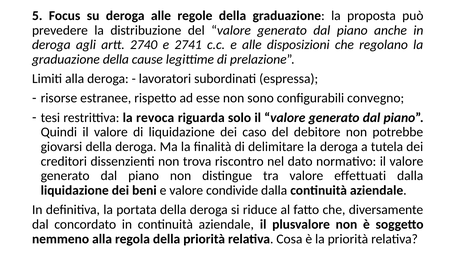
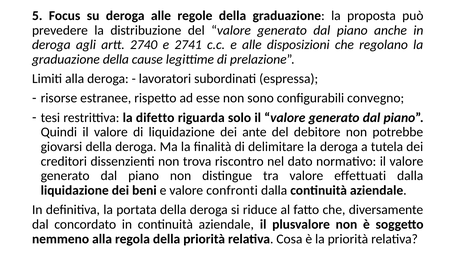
revoca: revoca -> difetto (155, 118)
caso: caso -> ante (254, 132)
condivide: condivide -> confronti (232, 190)
